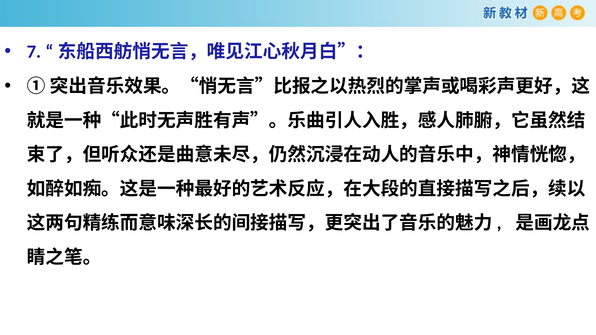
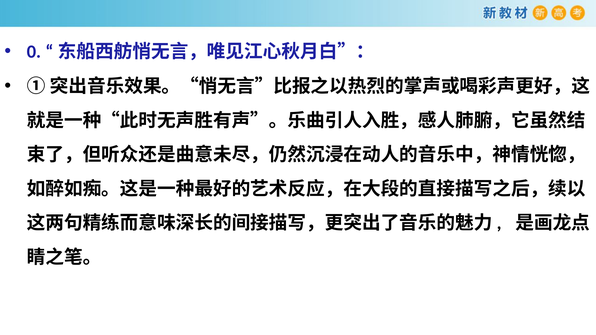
7: 7 -> 0 (34, 52)
